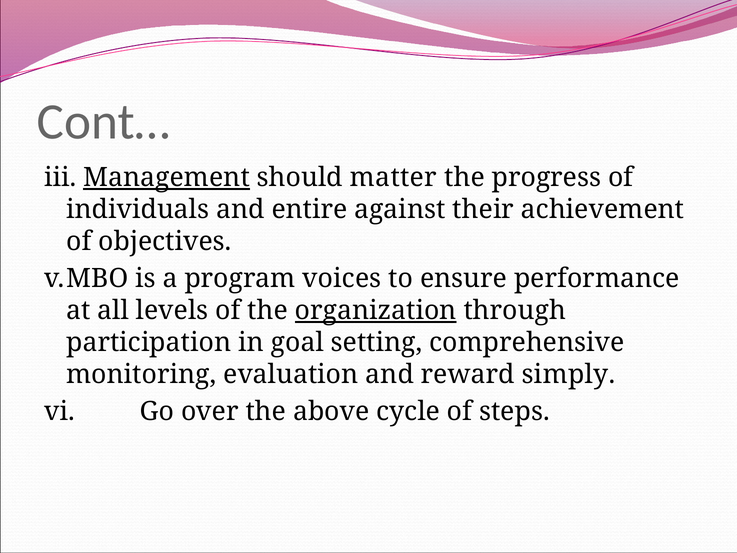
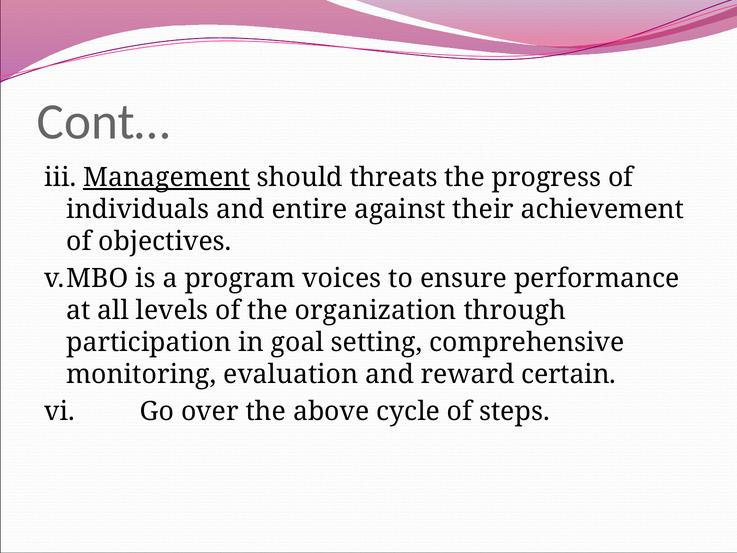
matter: matter -> threats (394, 177)
organization underline: present -> none (376, 310)
simply: simply -> certain (569, 374)
